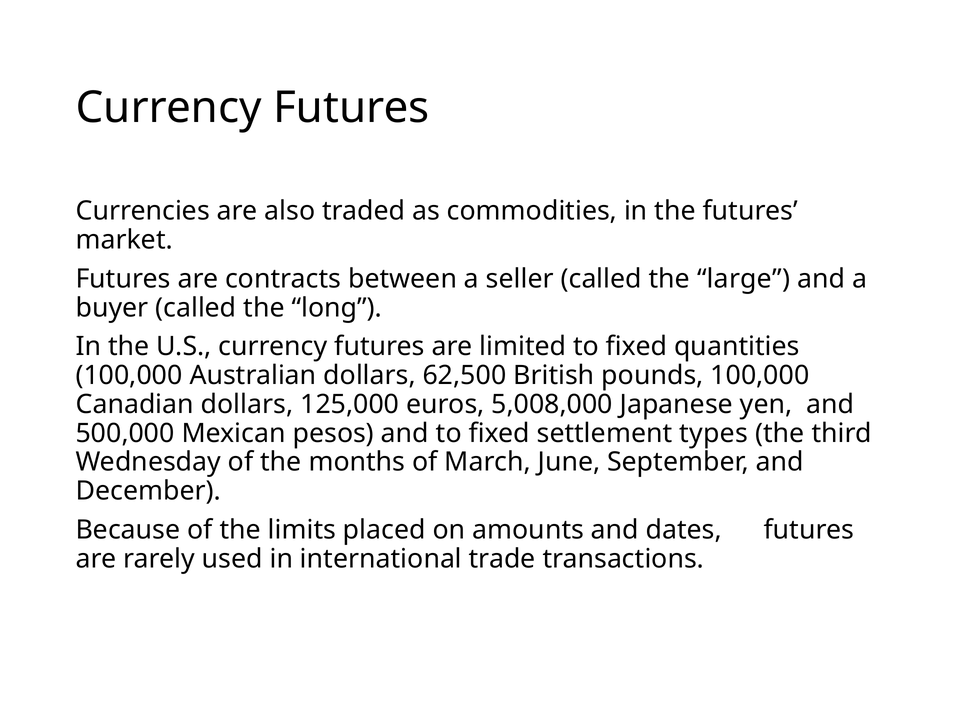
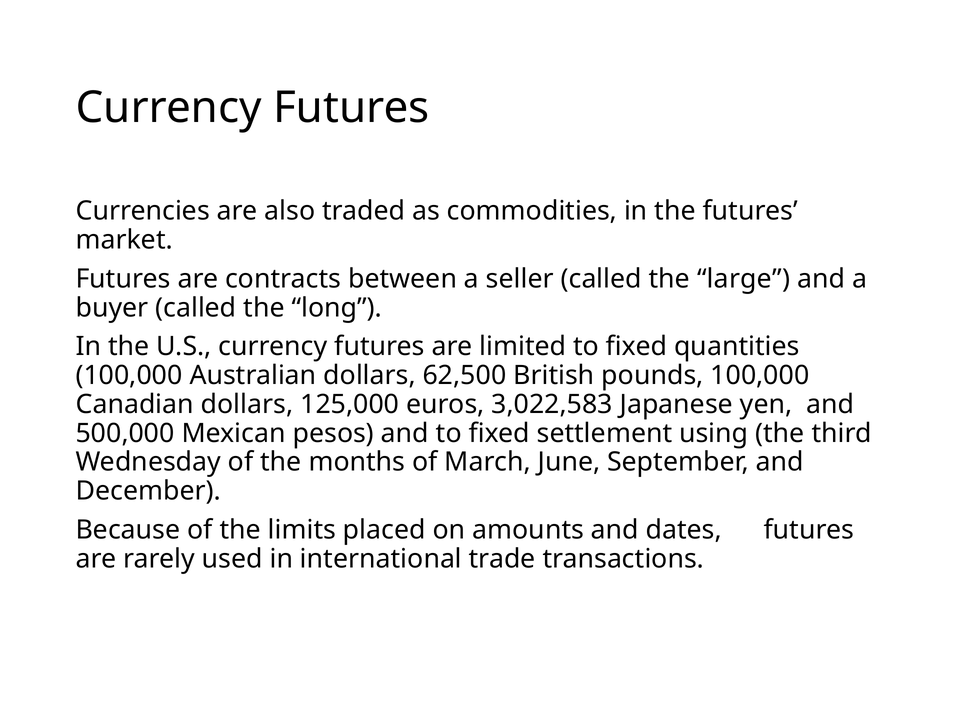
5,008,000: 5,008,000 -> 3,022,583 (552, 404)
types: types -> using (714, 433)
